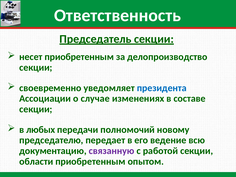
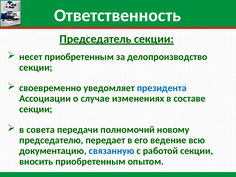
любых: любых -> совета (41, 130)
связанную colour: purple -> blue (112, 151)
области: области -> вносить (36, 161)
